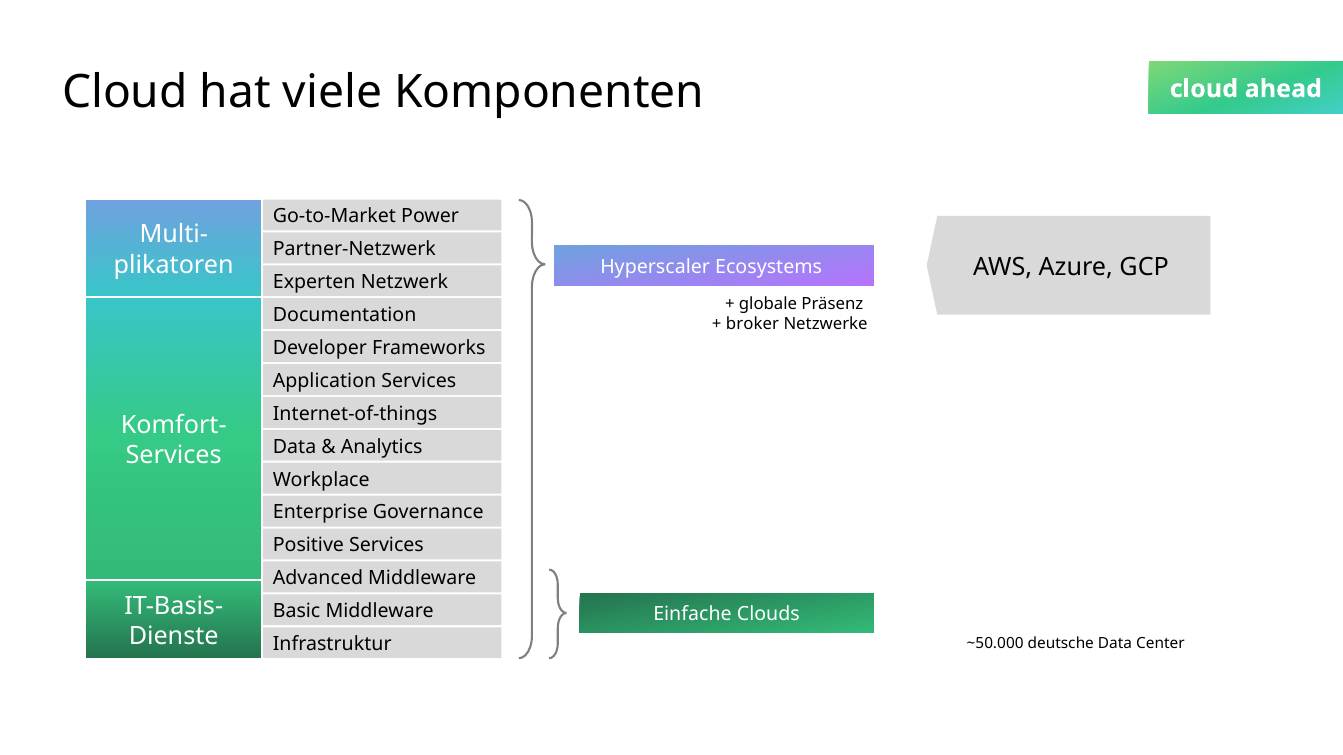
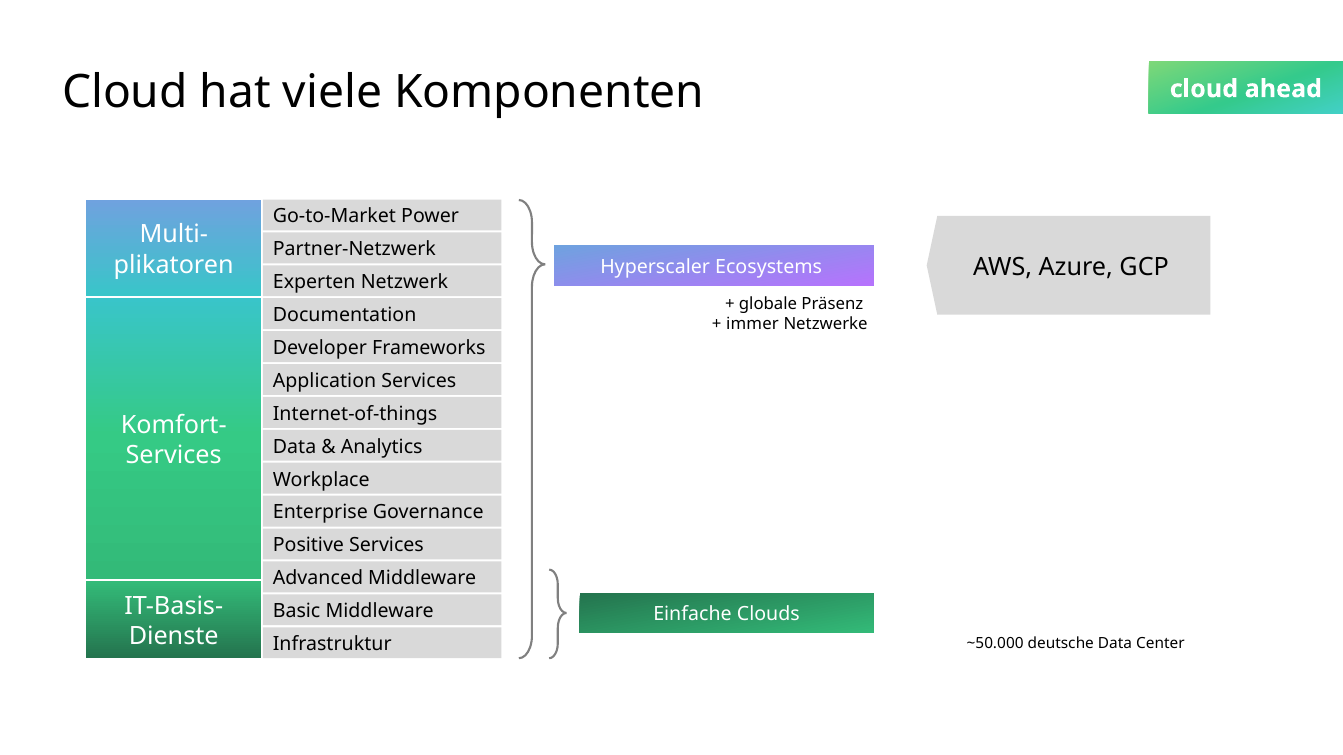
broker: broker -> immer (752, 324)
